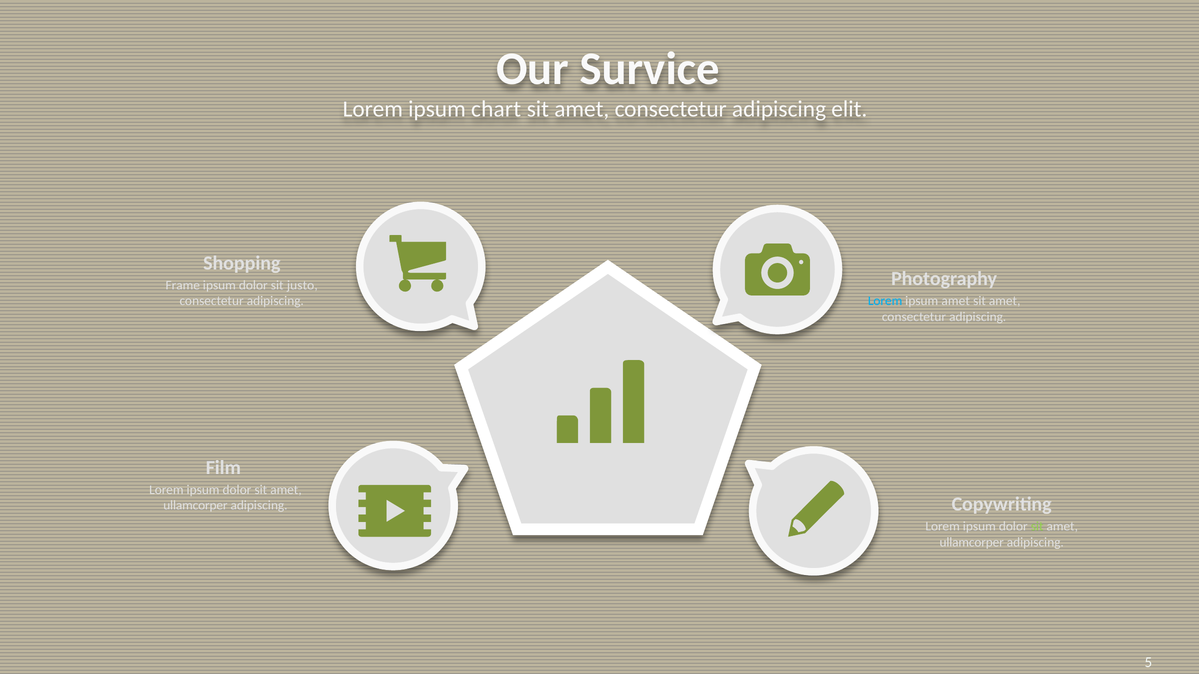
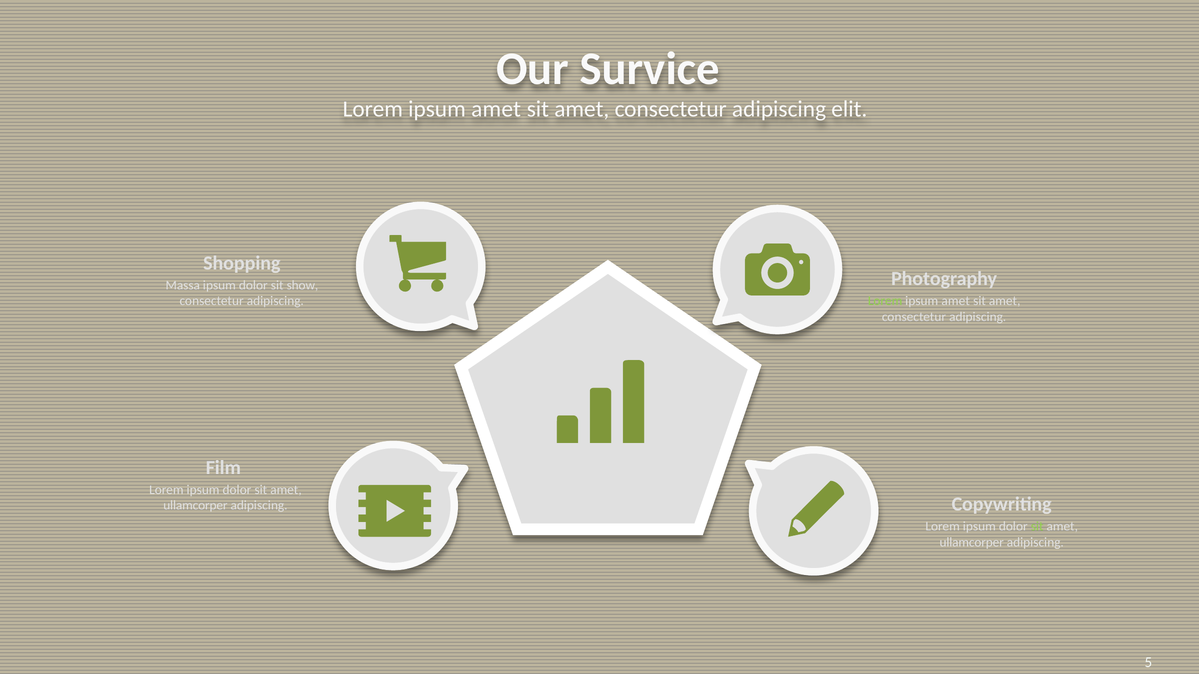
chart: chart -> amet (496, 109)
Frame: Frame -> Massa (183, 285)
justo: justo -> show (302, 285)
Lorem colour: light blue -> light green (885, 301)
